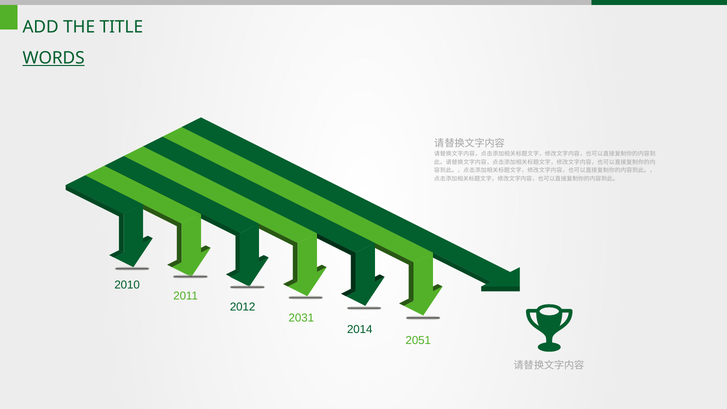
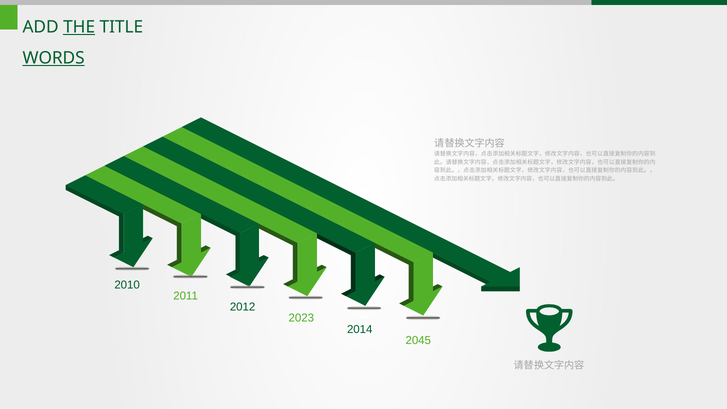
THE underline: none -> present (79, 27)
2031: 2031 -> 2023 (301, 318)
2051: 2051 -> 2045 (418, 340)
